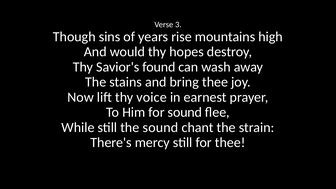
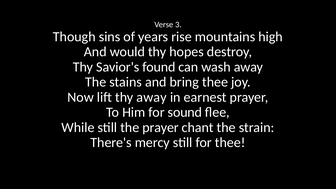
thy voice: voice -> away (152, 97)
the sound: sound -> prayer (161, 127)
